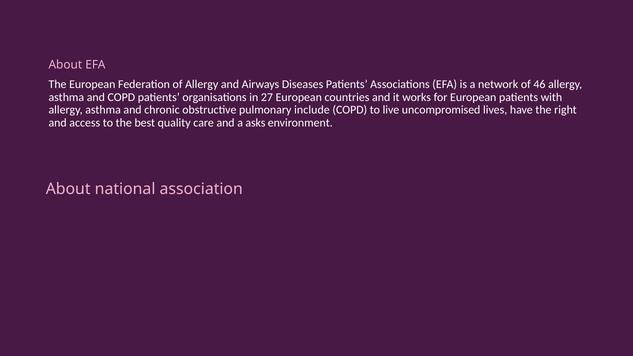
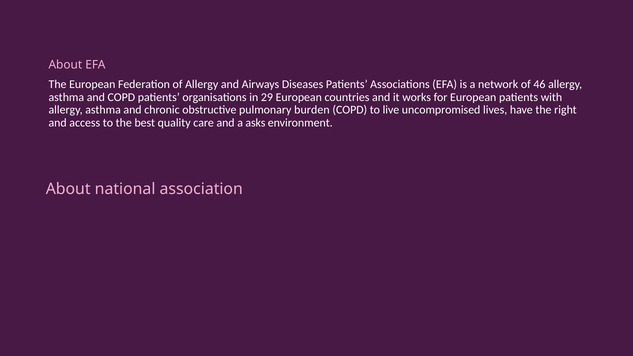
27: 27 -> 29 (267, 97)
include: include -> burden (312, 110)
